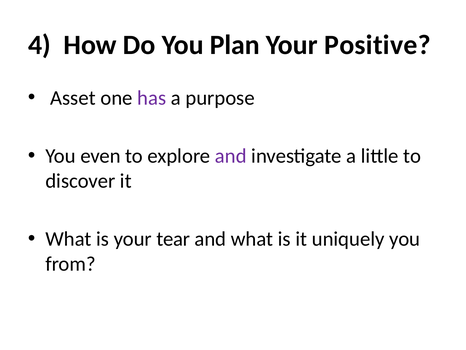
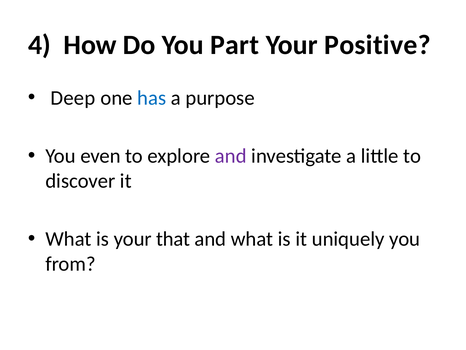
Plan: Plan -> Part (235, 45)
Asset: Asset -> Deep (73, 98)
has colour: purple -> blue (152, 98)
tear: tear -> that (173, 239)
